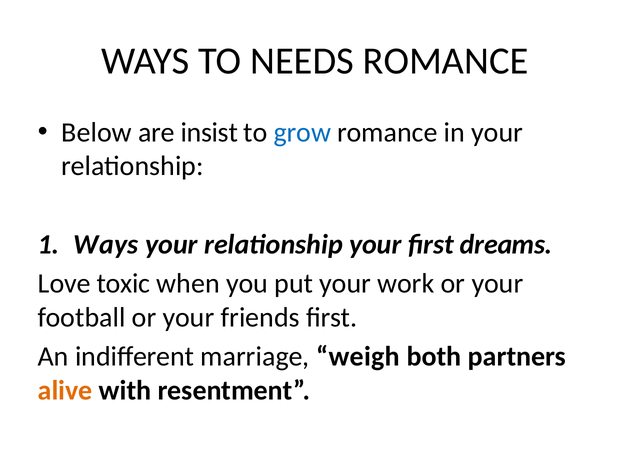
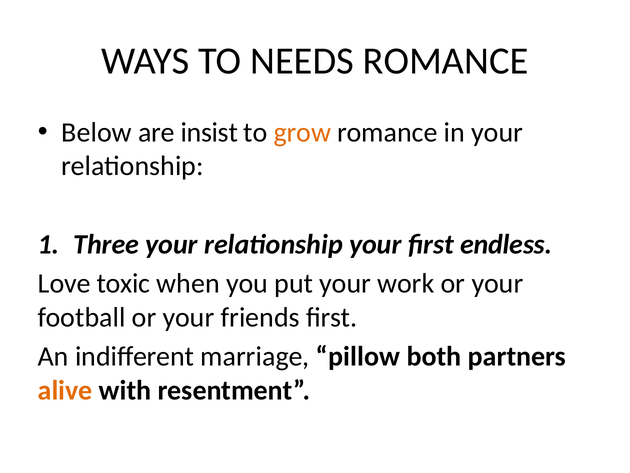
grow colour: blue -> orange (302, 132)
Ways: Ways -> Three (106, 244)
dreams: dreams -> endless (506, 244)
weigh: weigh -> pillow (358, 356)
